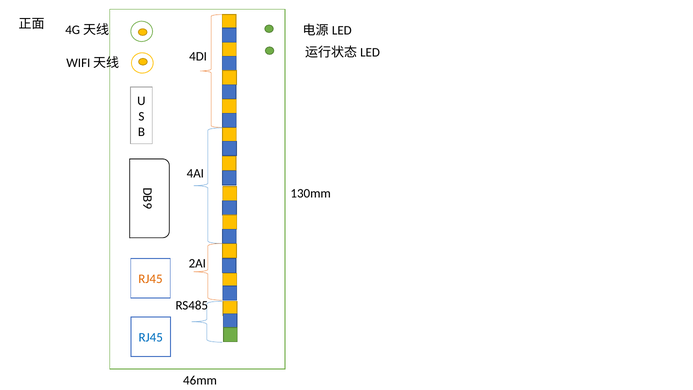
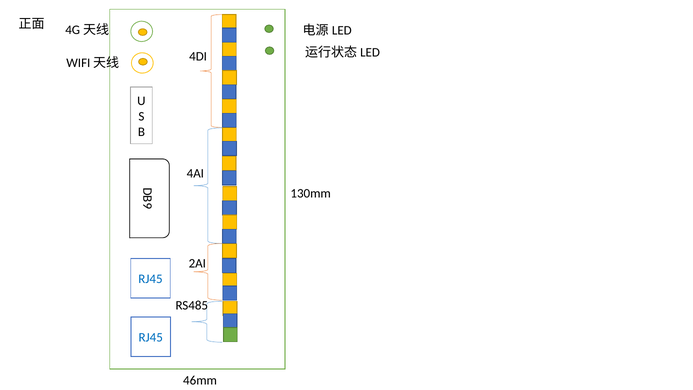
RJ45 colour: orange -> blue (150, 279)
